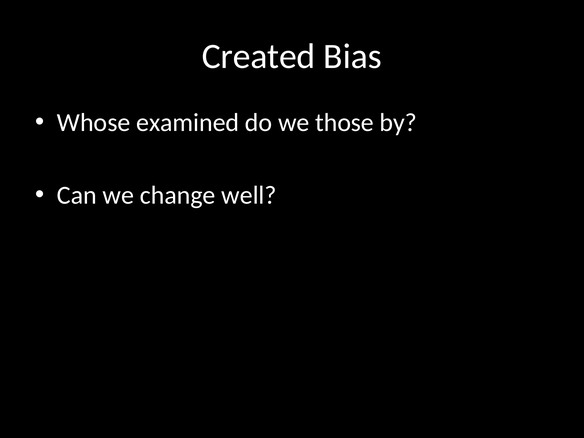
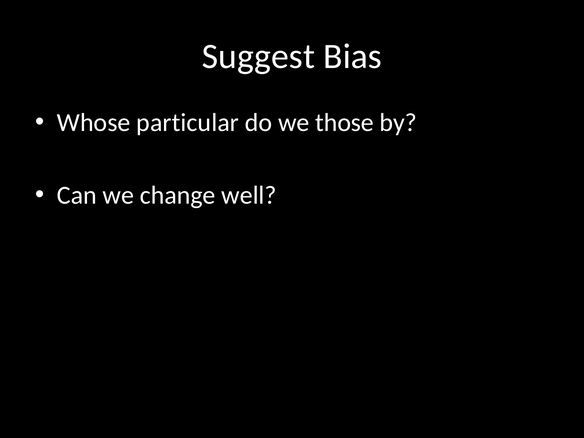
Created: Created -> Suggest (258, 57)
examined: examined -> particular (188, 123)
